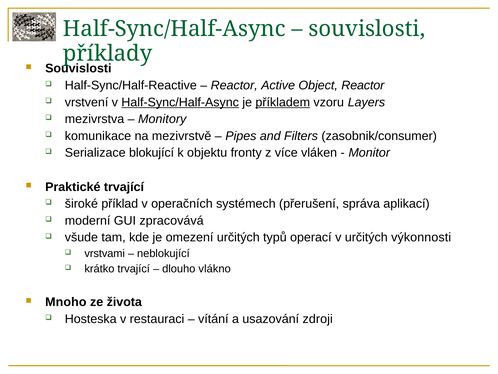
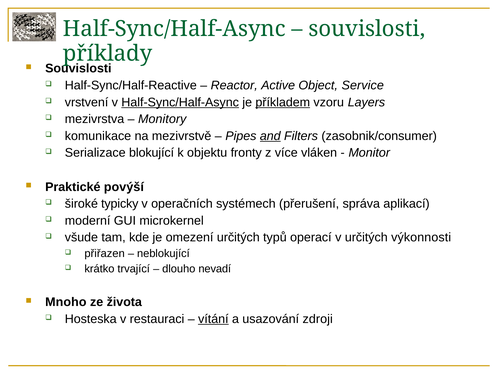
Object Reactor: Reactor -> Service (363, 85)
and underline: none -> present (270, 136)
Praktické trvající: trvající -> povýší (124, 187)
příklad: příklad -> typicky (120, 204)
zpracovává: zpracovává -> microkernel (172, 220)
vrstvami: vrstvami -> přiřazen (105, 253)
vlákno: vlákno -> nevadí (215, 269)
vítání underline: none -> present (213, 319)
